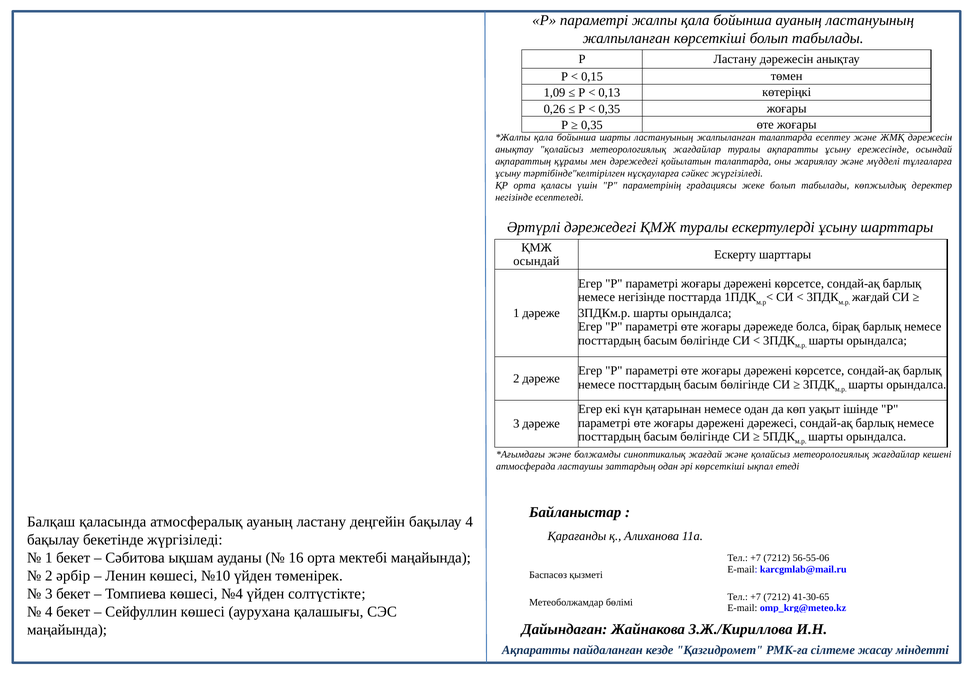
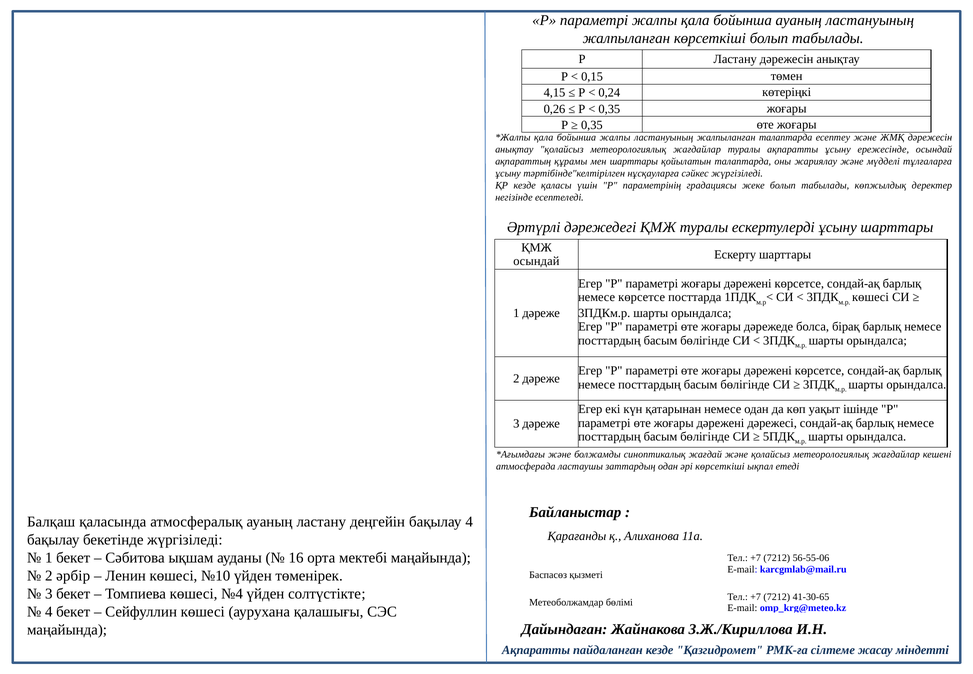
1,09: 1,09 -> 4,15 (555, 93)
0,13: 0,13 -> 0,24 (609, 93)
бойынша шарты: шарты -> жалпы (615, 138)
мен дәрежедегі: дәрежедегі -> шарттары (634, 161)
ҚР орта: орта -> кезде (525, 185)
немесе негізінде: негізінде -> көрсетсе (642, 297)
жағдай: жағдай -> көшесі (870, 297)
